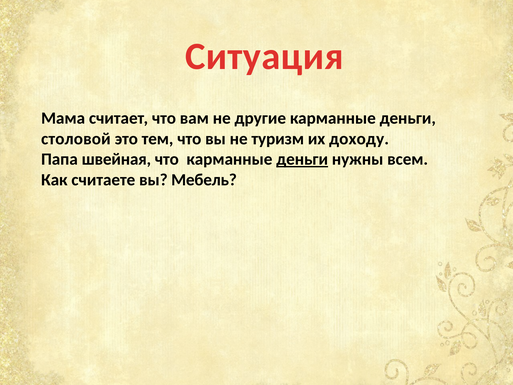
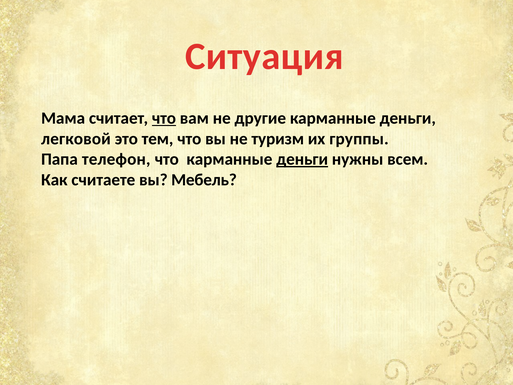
что underline: none -> present (164, 118)
столовой: столовой -> легковой (76, 139)
доходу: доходу -> группы (359, 139)
швейная: швейная -> телефон (116, 159)
